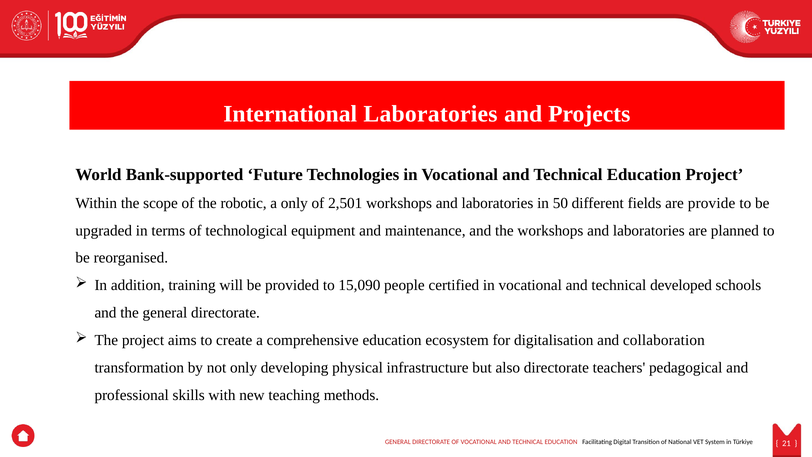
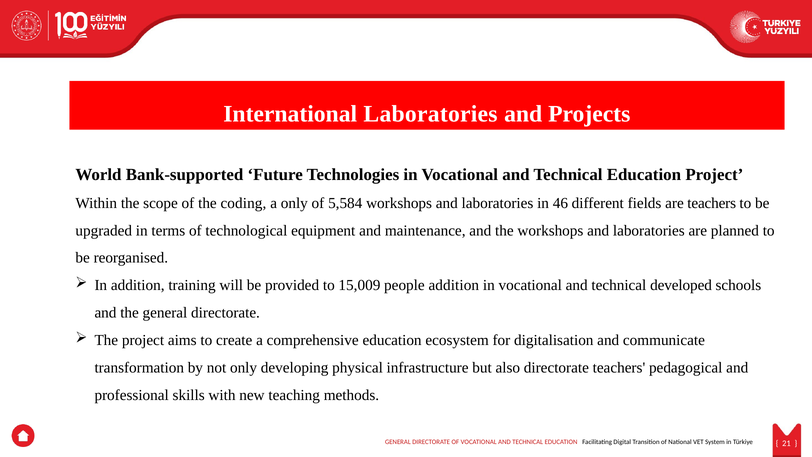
robotic: robotic -> coding (243, 203)
2,501: 2,501 -> 5,584 (345, 203)
50: 50 -> 46 (560, 203)
are provide: provide -> teachers (712, 203)
15,090: 15,090 -> 15,009 (359, 285)
people certified: certified -> addition (454, 285)
collaboration: collaboration -> communicate (664, 340)
